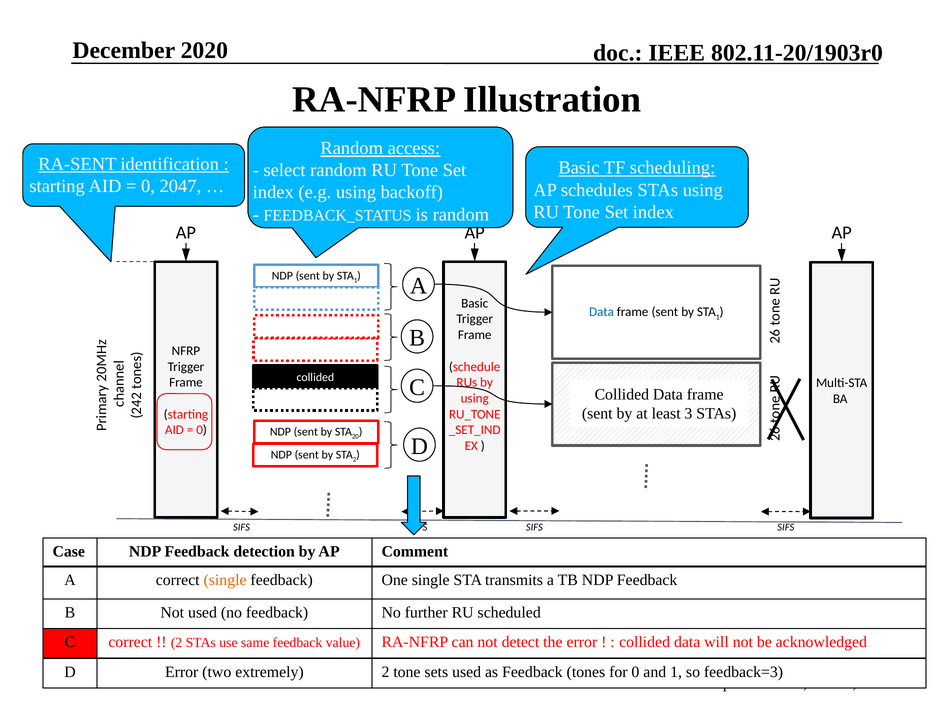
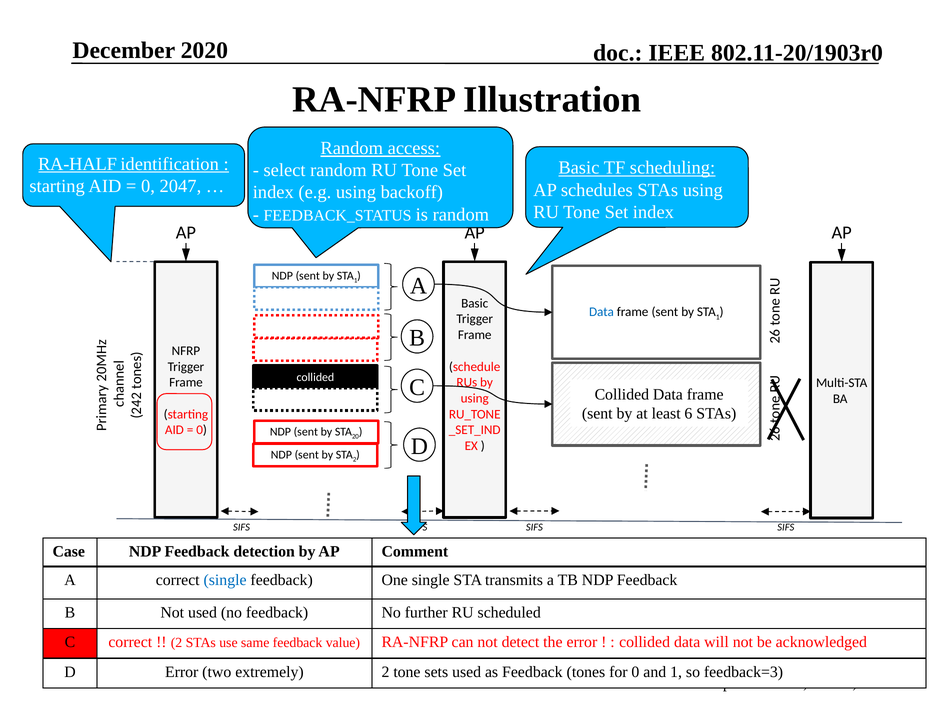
RA-SENT: RA-SENT -> RA-HALF (77, 164)
least 3: 3 -> 6 (688, 414)
single colour: orange -> blue (225, 580)
